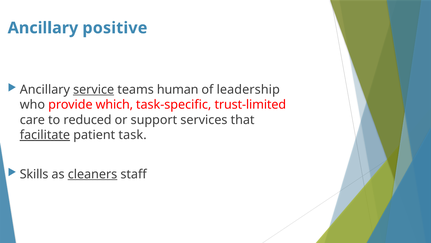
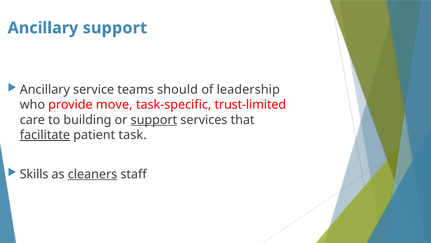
Ancillary positive: positive -> support (115, 28)
service underline: present -> none (94, 89)
human: human -> should (178, 89)
which: which -> move (114, 105)
reduced: reduced -> building (87, 120)
support underline: none -> present (154, 120)
